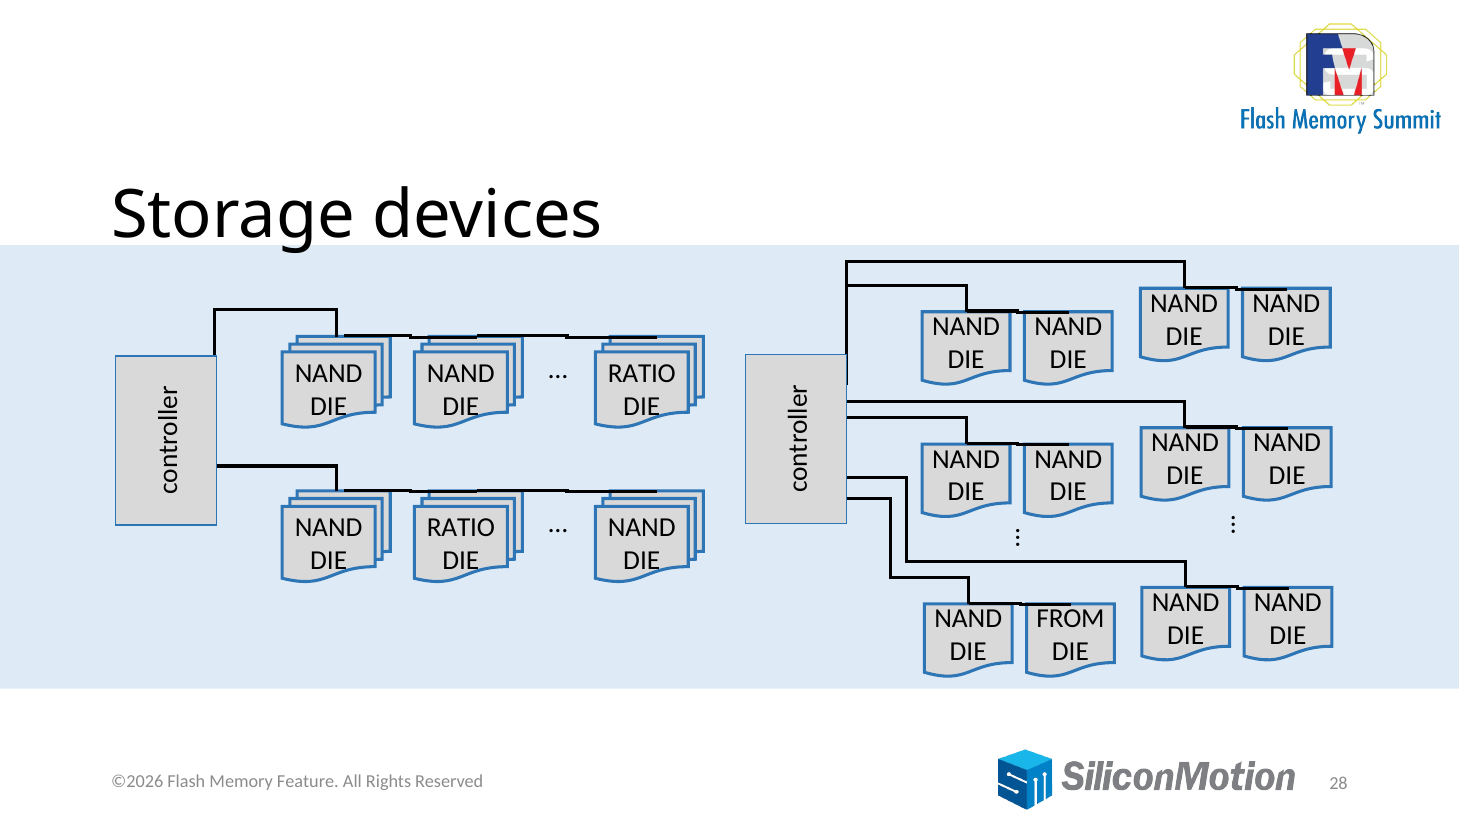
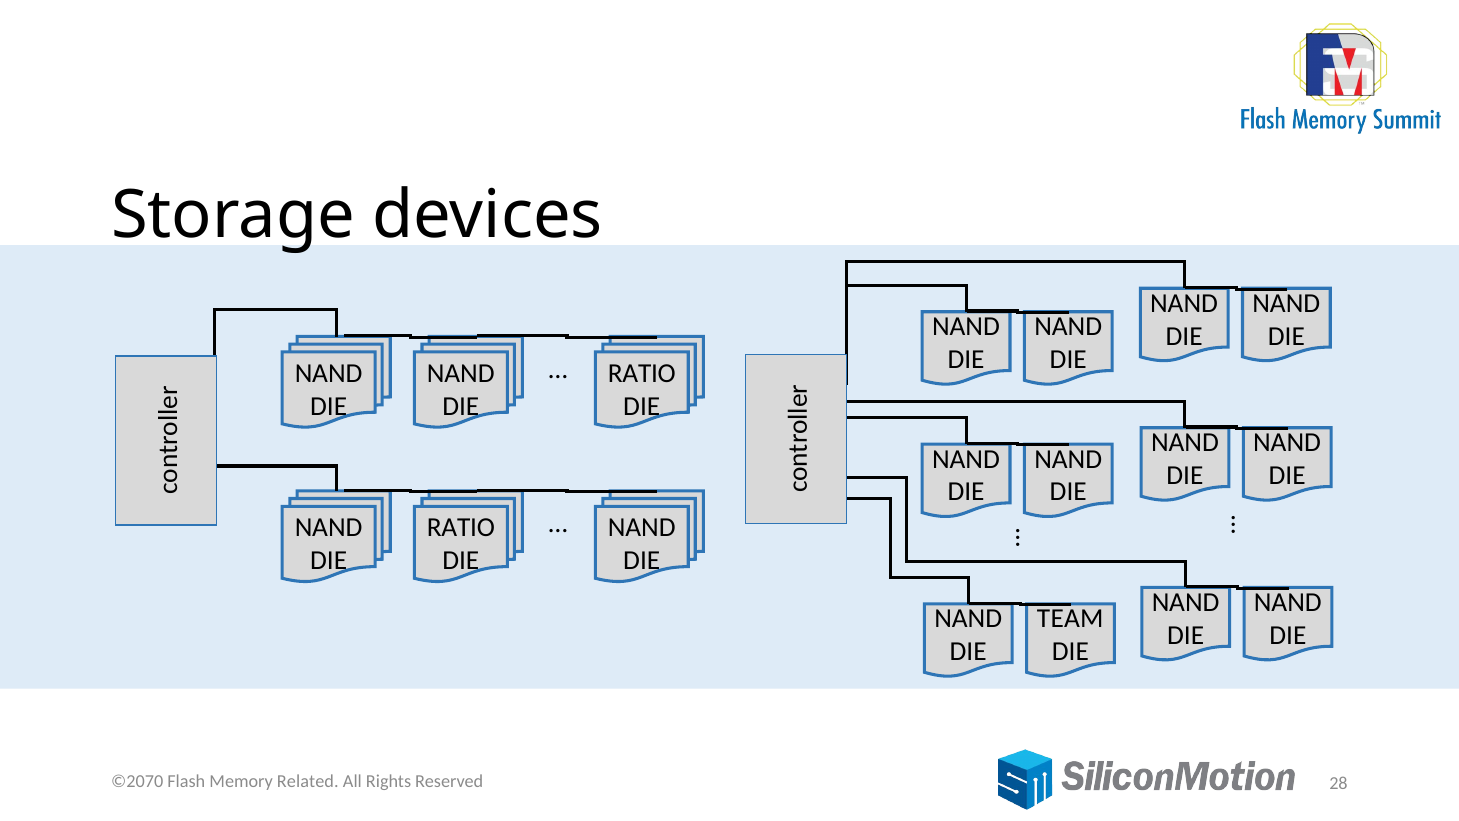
FROM: FROM -> TEAM (1070, 618)
©2026: ©2026 -> ©2070 (137, 781)
Feature: Feature -> Related (308, 781)
